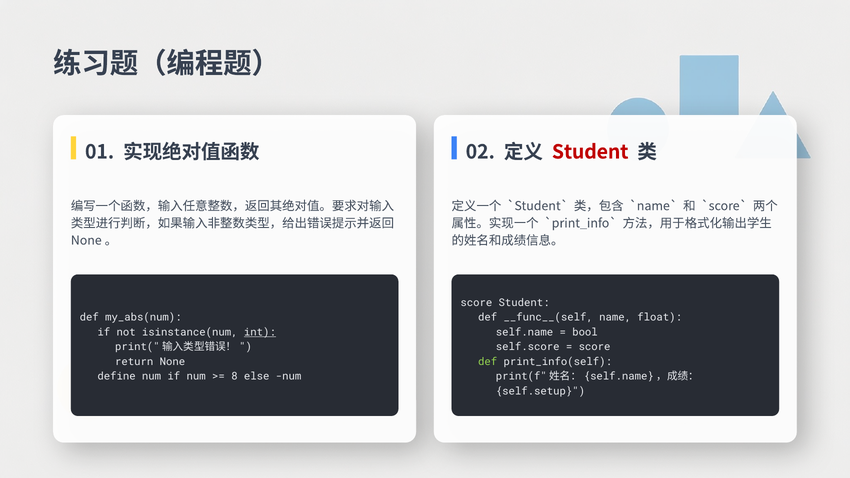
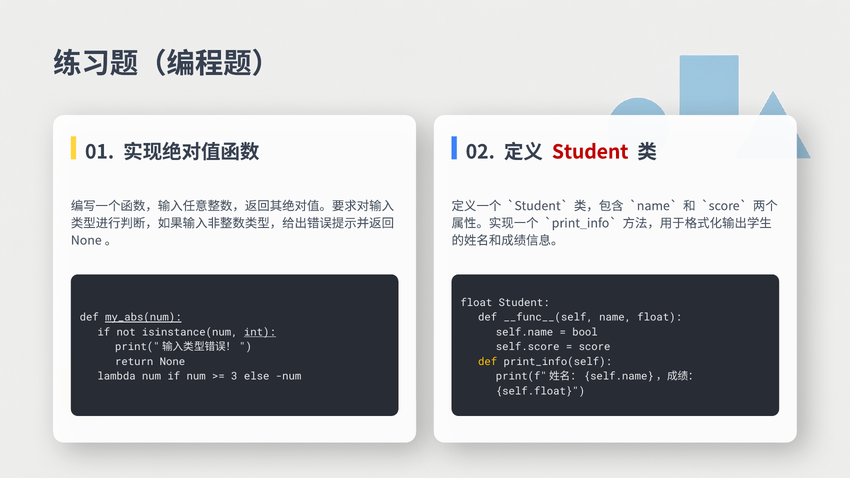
score: score -> float (476, 303)
my_abs(num underline: none -> present (143, 317)
def colour: light green -> yellow (488, 362)
define: define -> lambda (117, 377)
8: 8 -> 3 (234, 377)
self.setup: self.setup -> self.float (540, 391)
